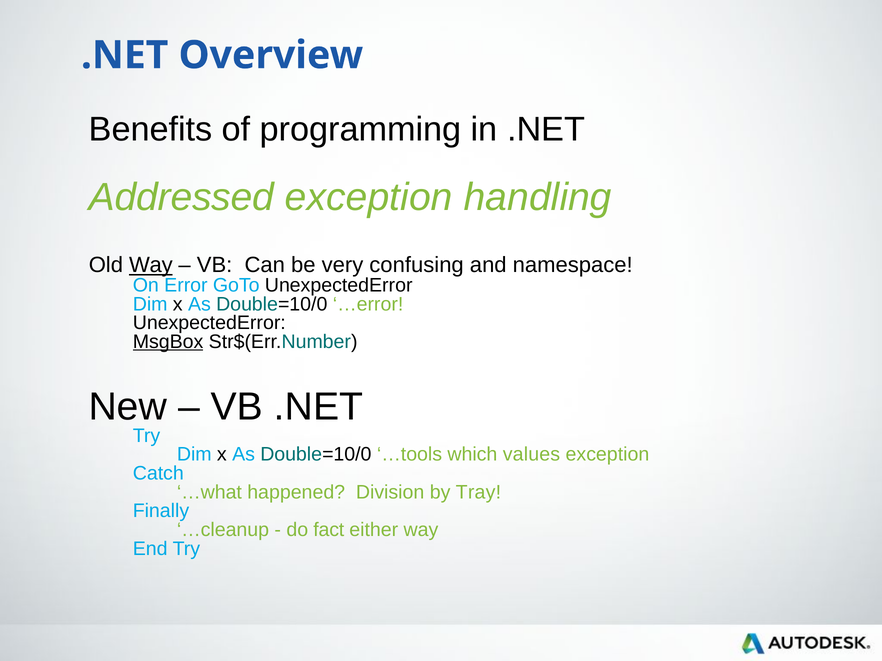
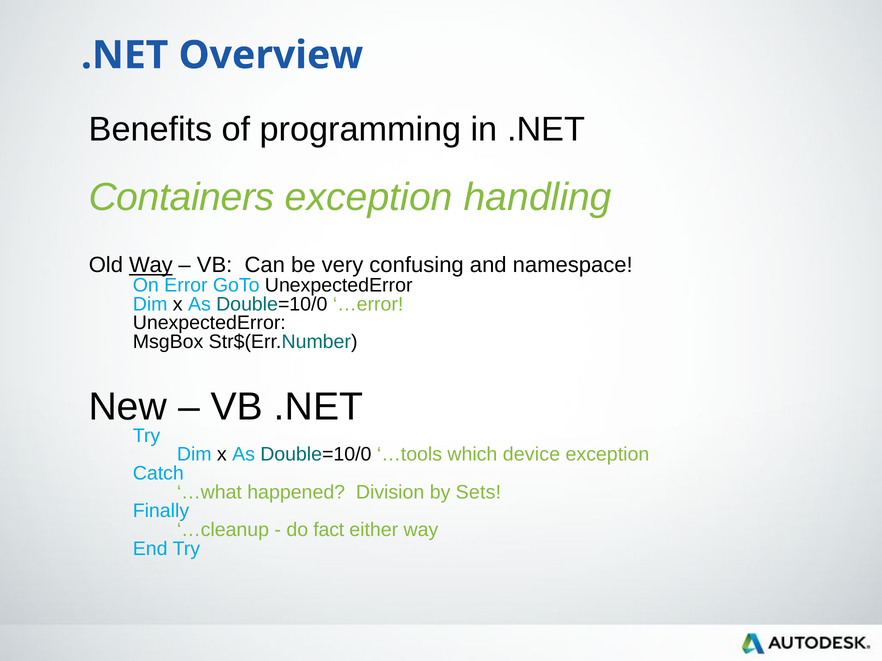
Addressed: Addressed -> Containers (182, 198)
MsgBox underline: present -> none (168, 342)
values: values -> device (531, 455)
Tray: Tray -> Sets (478, 493)
